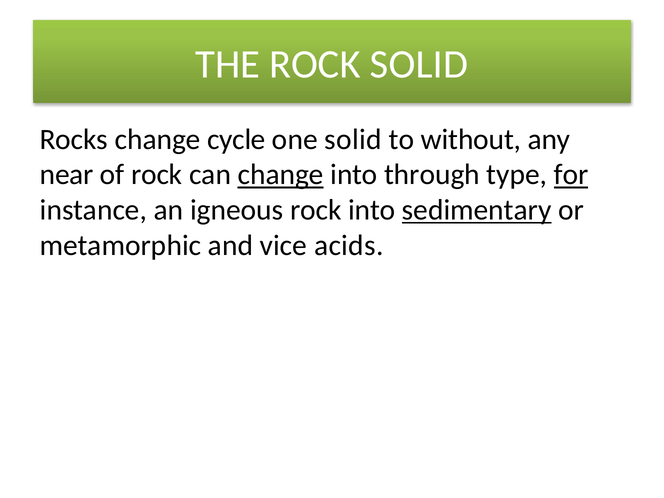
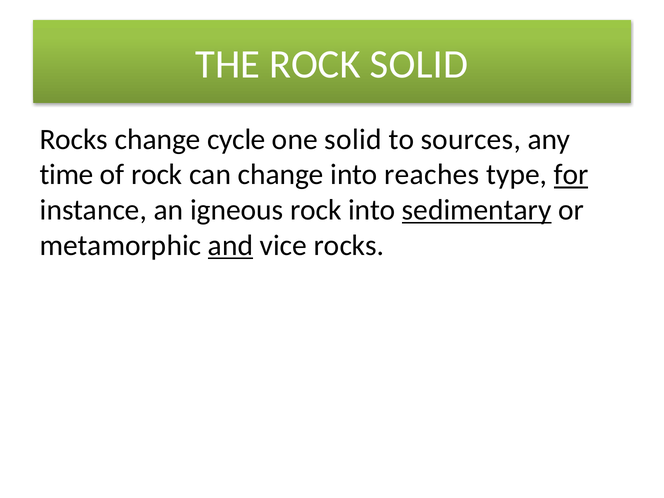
without: without -> sources (471, 139)
near: near -> time (67, 175)
change underline: present -> none (281, 175)
through: through -> reaches (432, 175)
and underline: none -> present (231, 246)
vice acids: acids -> rocks (349, 246)
